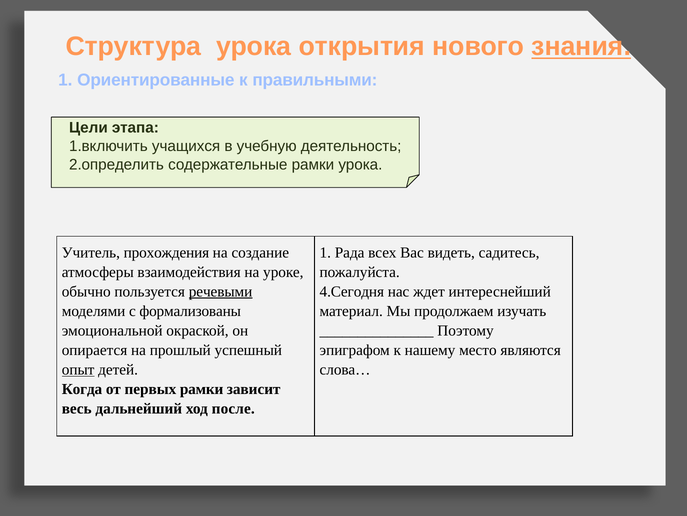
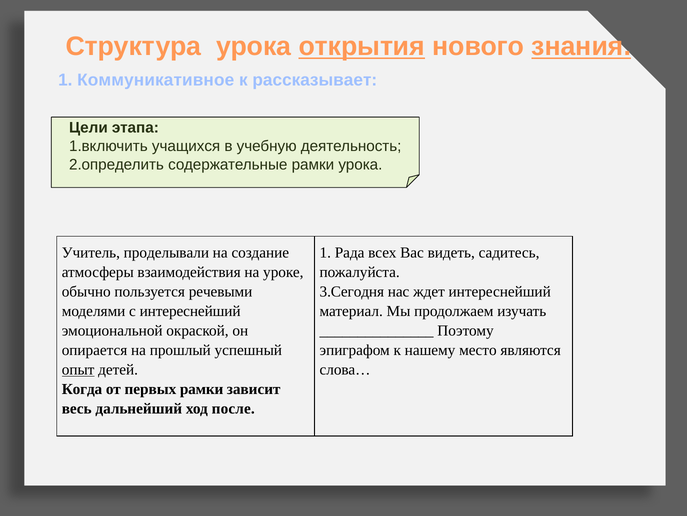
открытия underline: none -> present (362, 46)
Ориентированные: Ориентированные -> Коммуникативное (156, 80)
правильными: правильными -> рассказывает (315, 80)
прохождения: прохождения -> проделывали (166, 252)
речевыми underline: present -> none (221, 291)
4.Сегодня: 4.Сегодня -> 3.Сегодня (352, 291)
с формализованы: формализованы -> интереснейший (190, 311)
